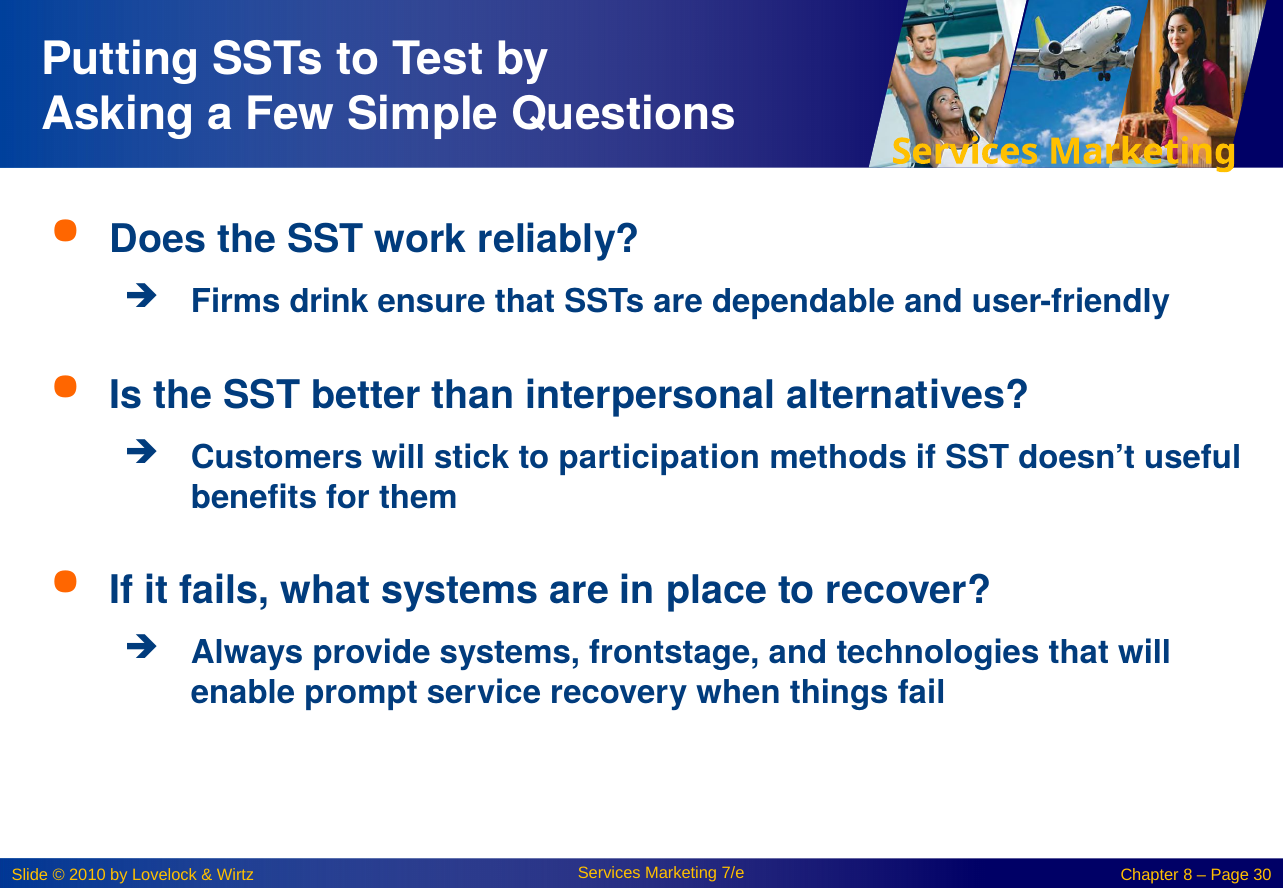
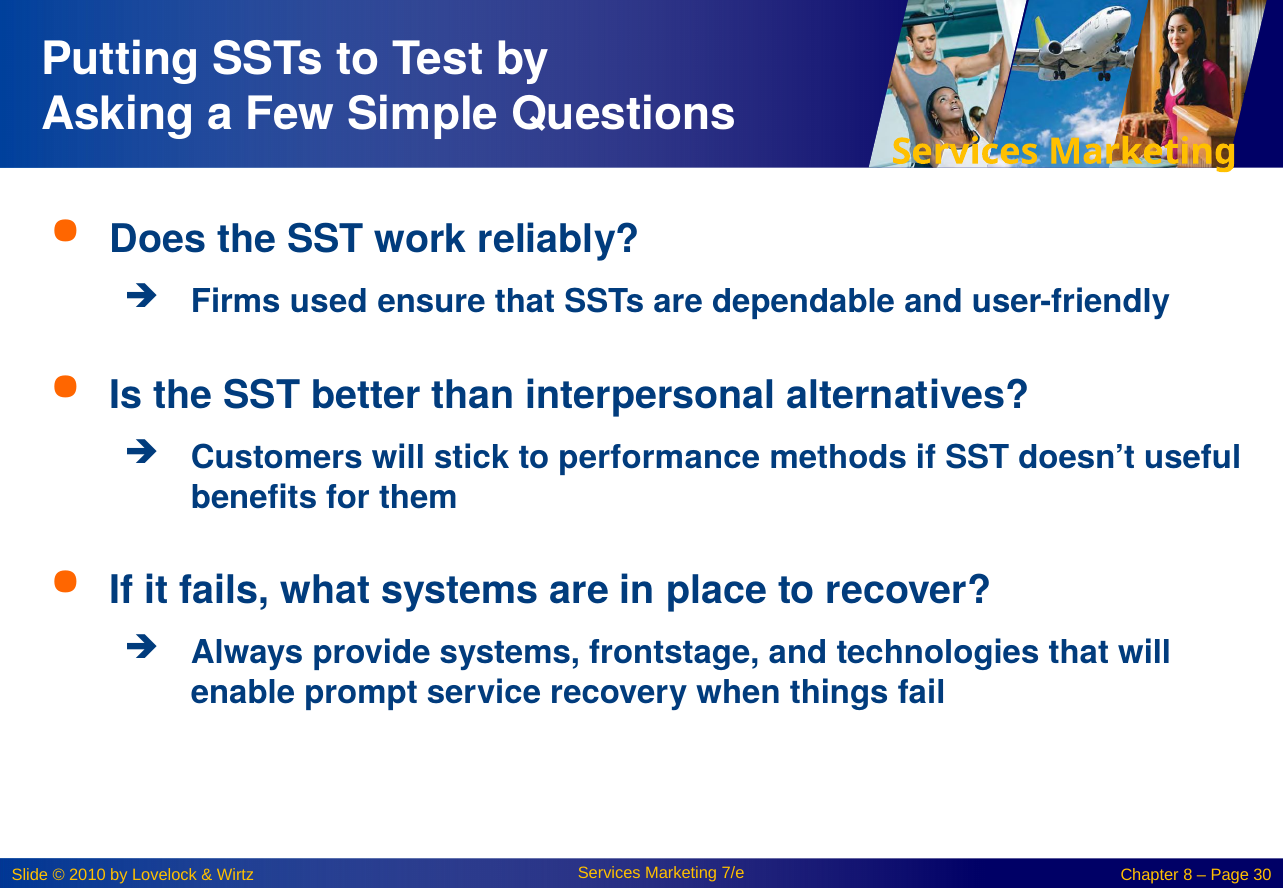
drink: drink -> used (329, 302)
participation: participation -> performance (659, 458)
